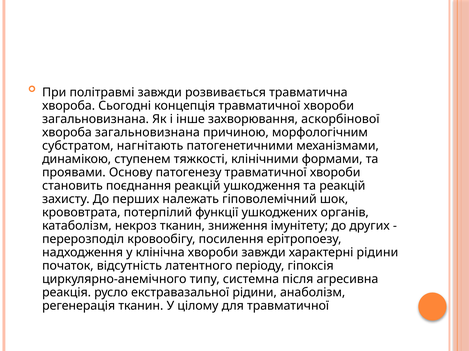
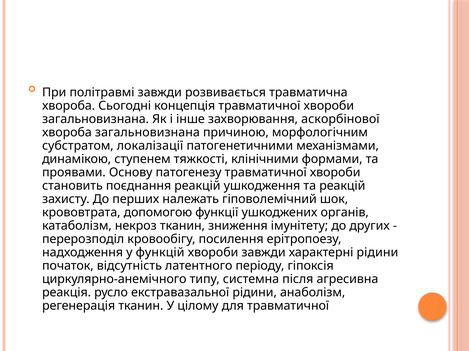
нагнітають: нагнітають -> локалізації (150, 146)
потерпілий: потерпілий -> допомогою (158, 213)
клінічна: клінічна -> функцій (160, 253)
